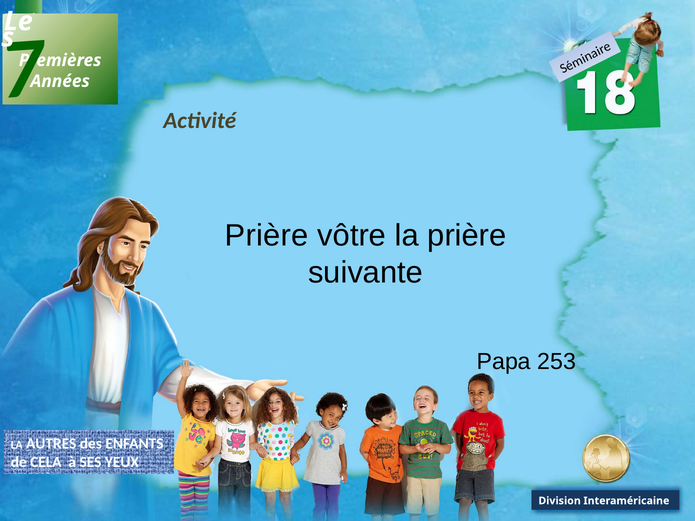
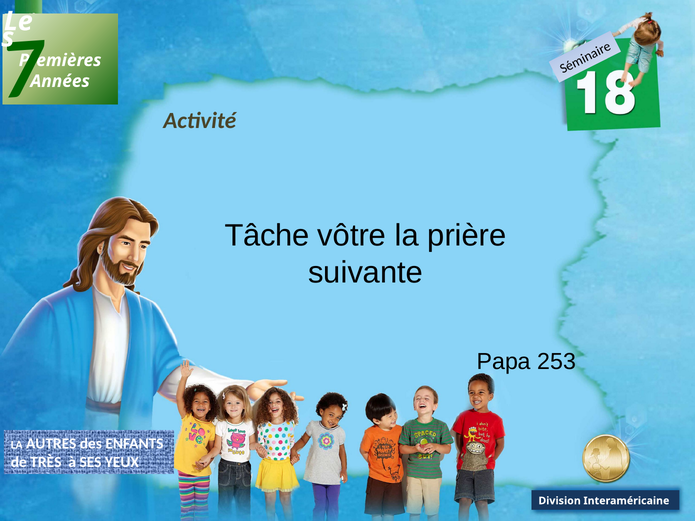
Prière: Prière -> Tâche (267, 235)
CELA: CELA -> TRÈS (46, 463)
